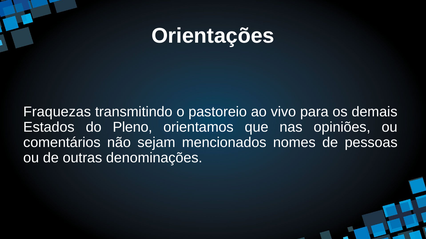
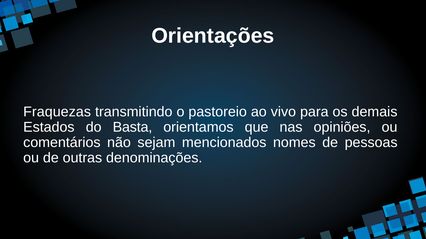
Pleno: Pleno -> Basta (133, 127)
